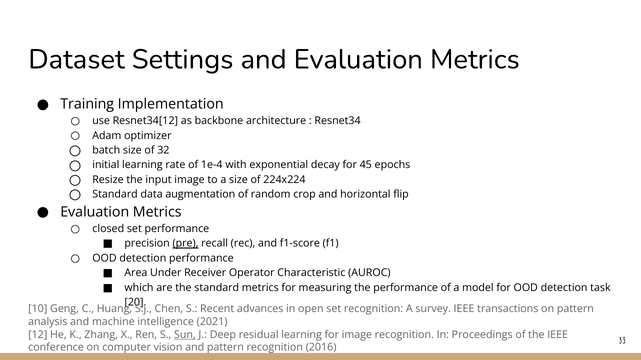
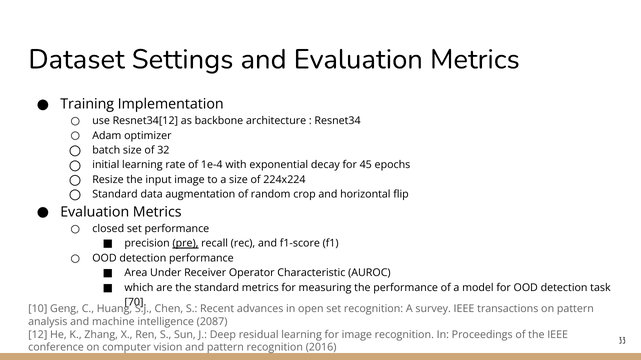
20: 20 -> 70 (135, 303)
2021: 2021 -> 2087 (212, 322)
Sun underline: present -> none (185, 335)
